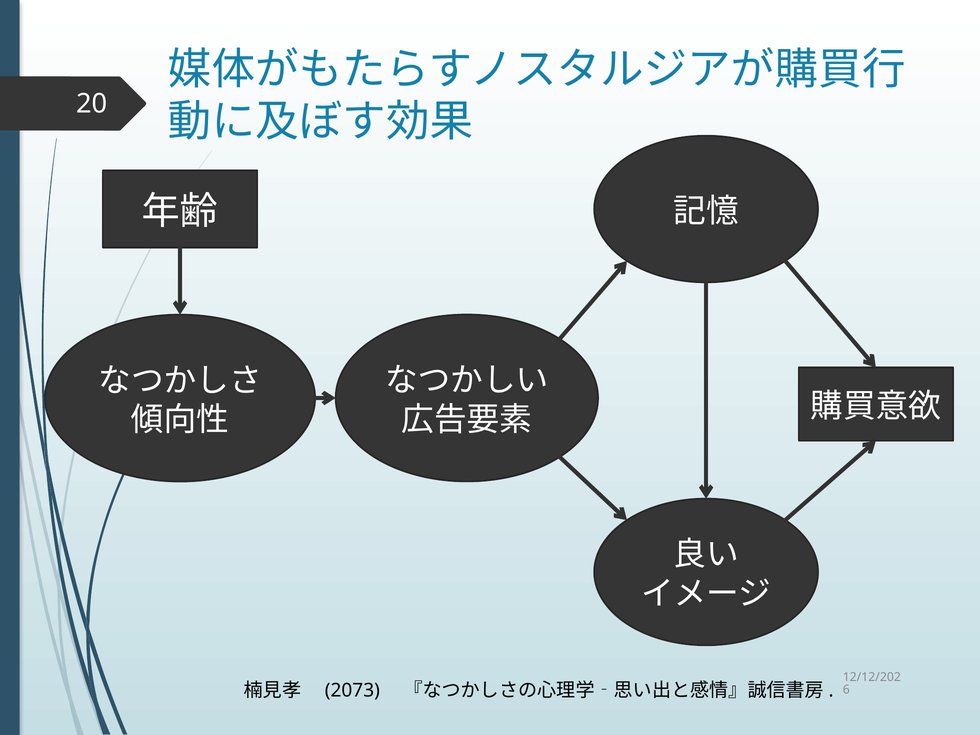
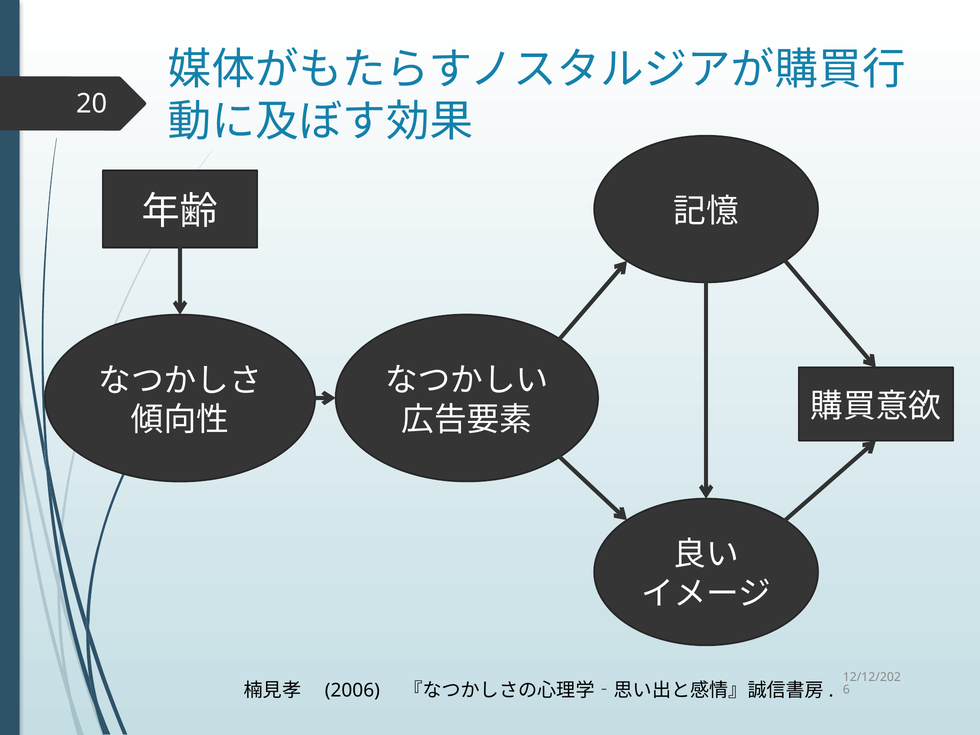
2073: 2073 -> 2006 (352, 690)
